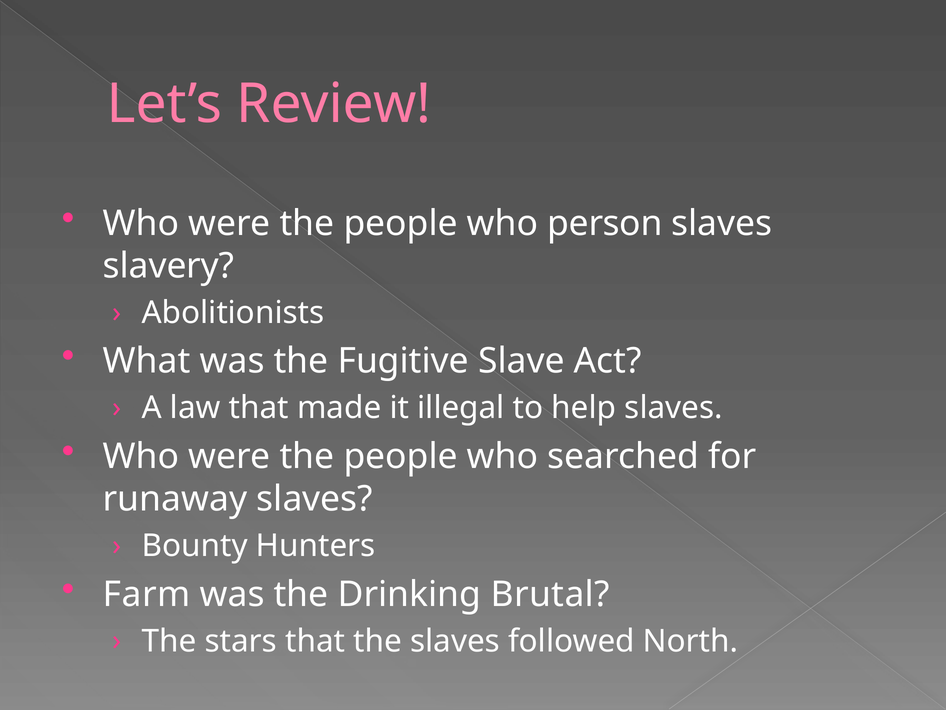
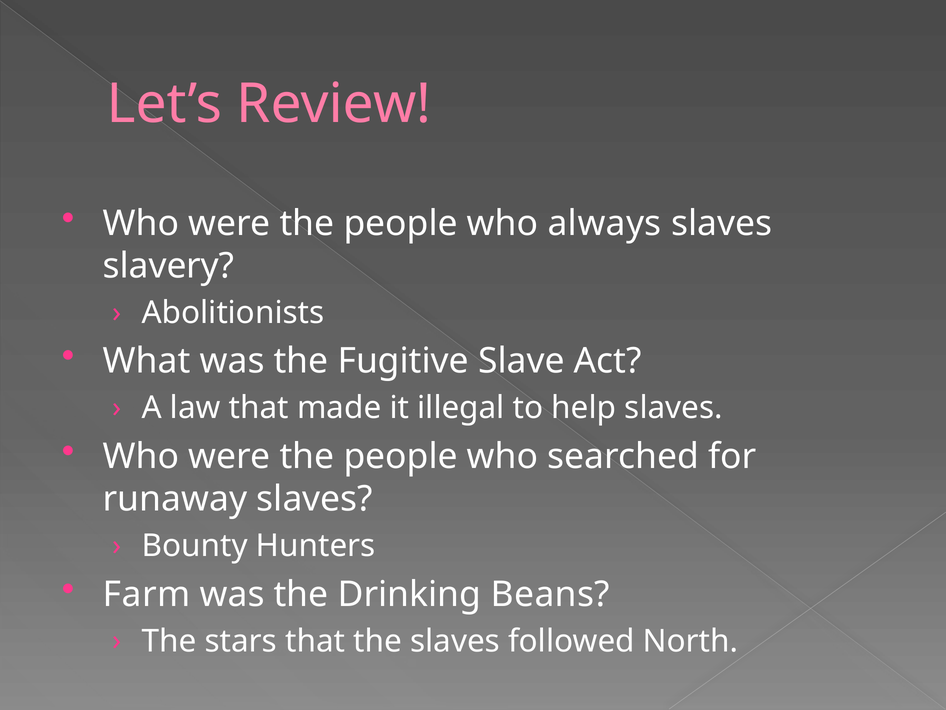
person: person -> always (605, 223)
Brutal: Brutal -> Beans (550, 594)
